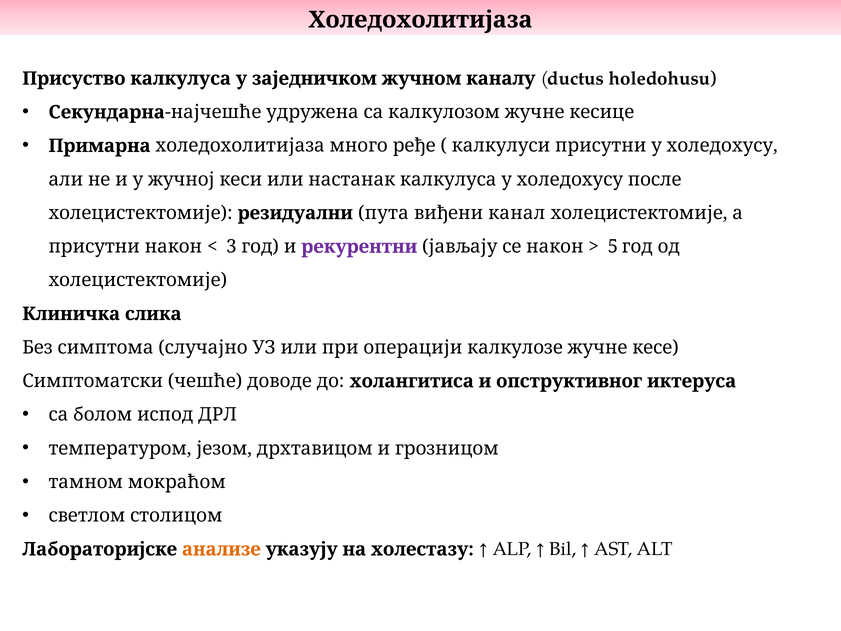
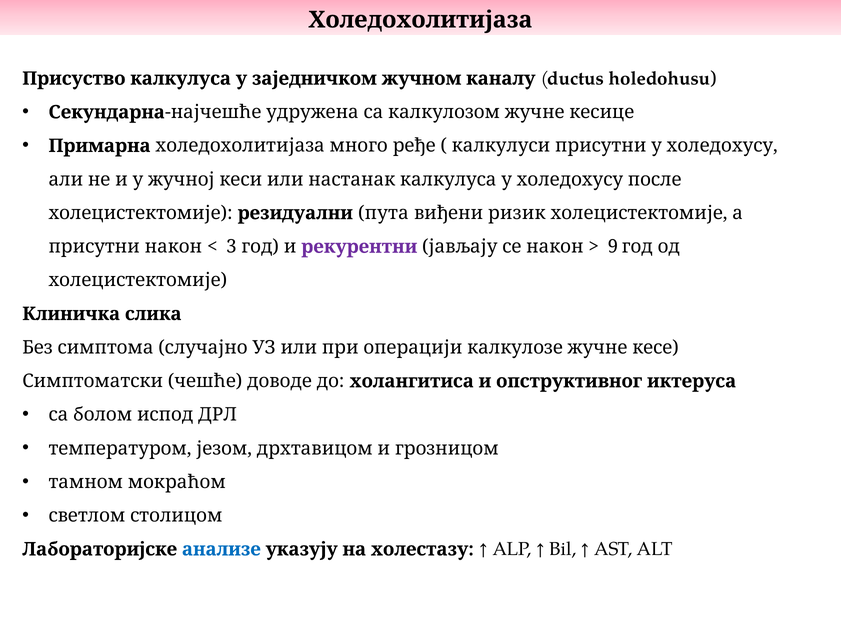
канал: канал -> ризик (517, 213)
5: 5 -> 9 (613, 247)
анализе colour: orange -> blue (221, 549)
